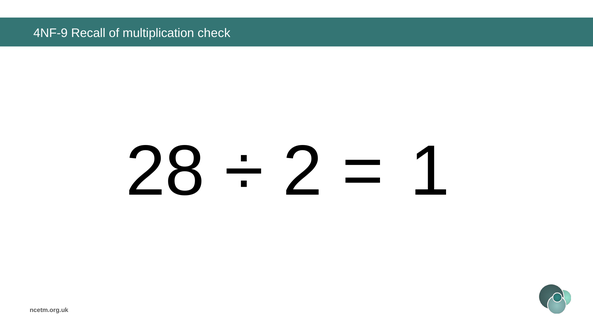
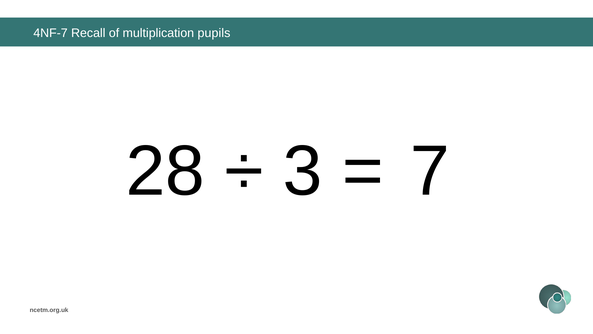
4NF-9: 4NF-9 -> 4NF-7 (51, 33)
check: check -> pupils (214, 33)
2: 2 -> 3 (303, 171)
1: 1 -> 7 (430, 171)
